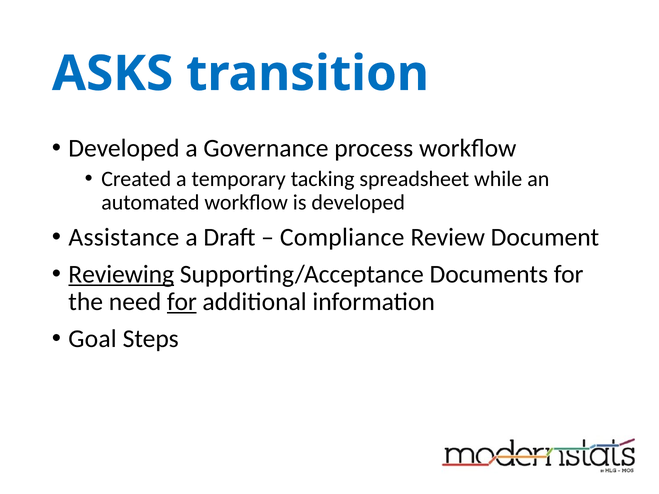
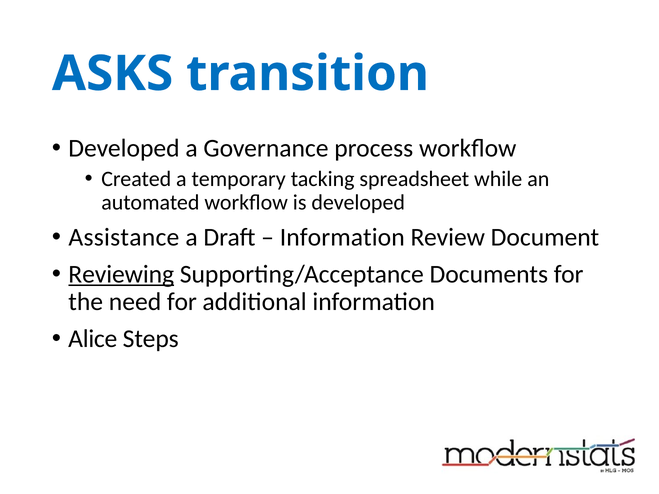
Compliance: Compliance -> Information (342, 237)
for underline: present -> none (182, 302)
Goal: Goal -> Alice (93, 339)
